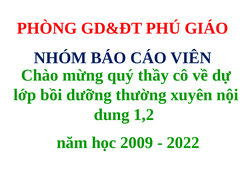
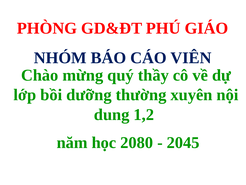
2009: 2009 -> 2080 (137, 142)
2022: 2022 -> 2045 (183, 142)
